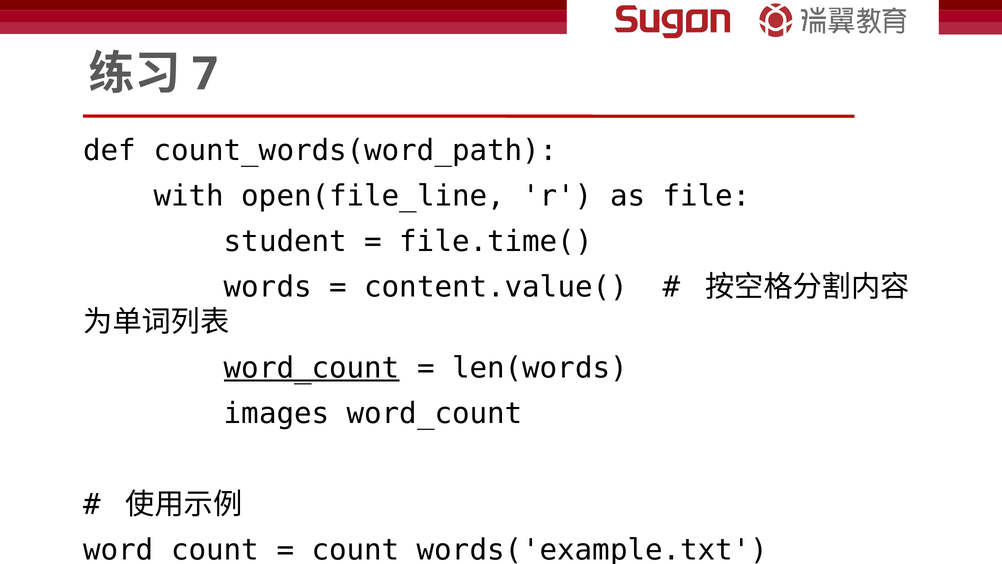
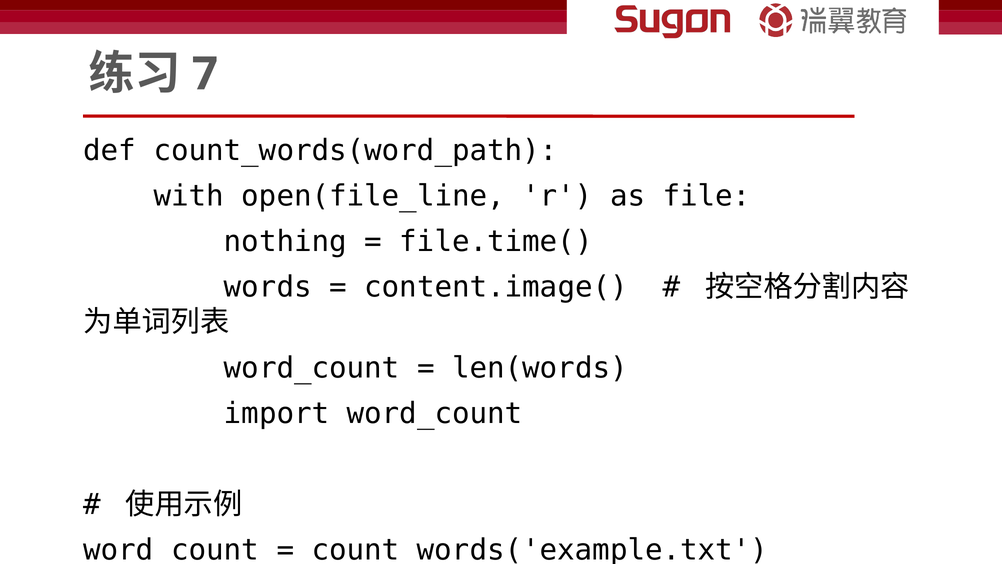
student: student -> nothing (285, 241)
content.value(: content.value( -> content.image( (496, 287)
word_count underline: present -> none (312, 368)
images: images -> import (277, 413)
